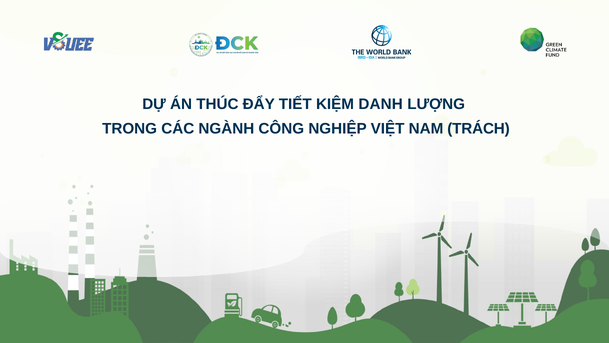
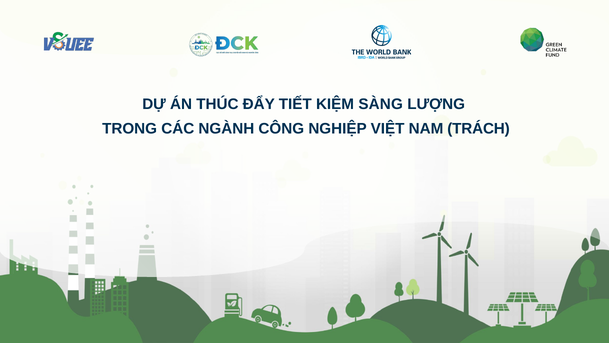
DANH: DANH -> SÀNG (381, 104)
